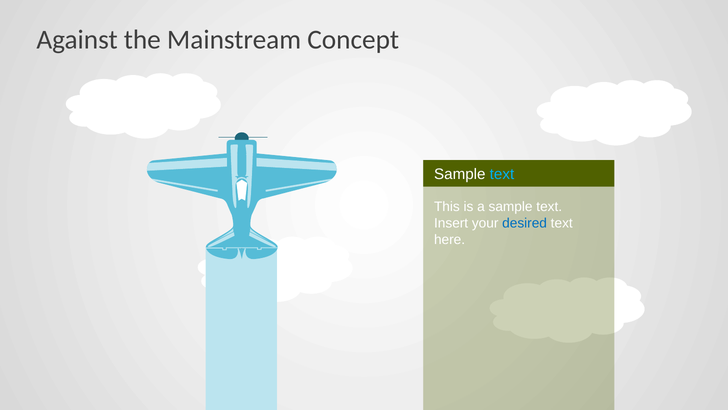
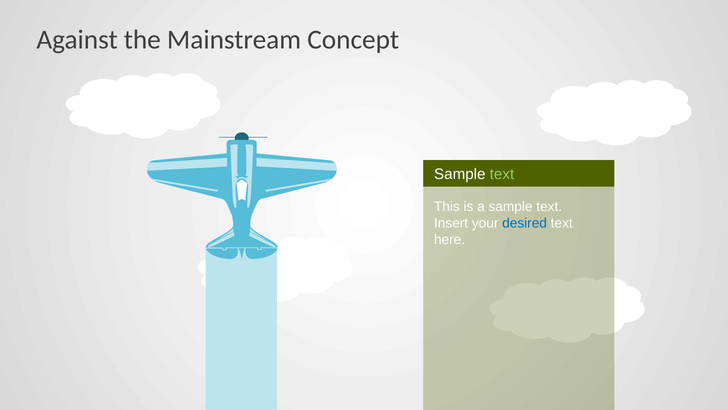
text colour: light blue -> light green (502, 174)
